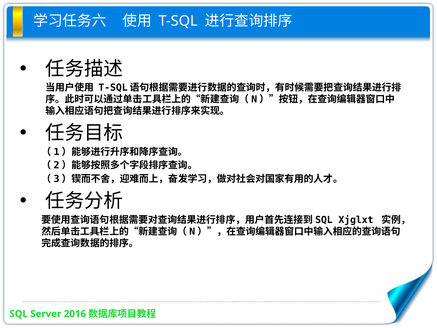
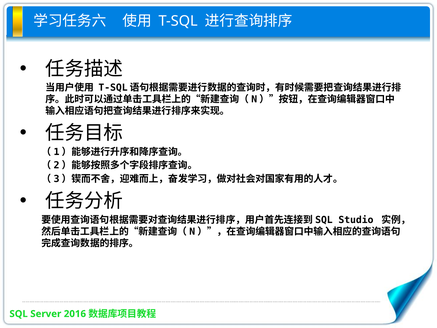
Xjglxt: Xjglxt -> Studio (356, 220)
